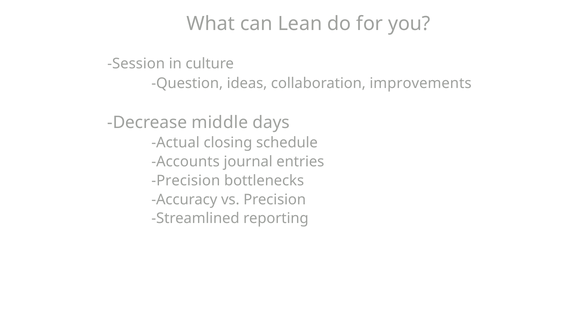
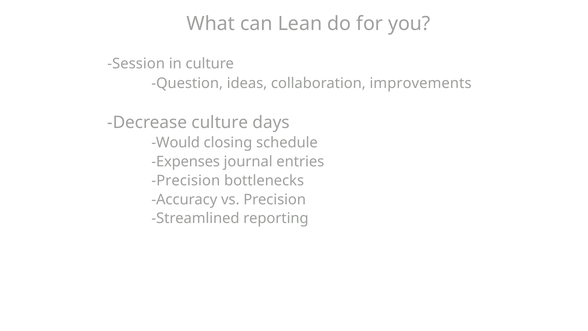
Decrease middle: middle -> culture (220, 122)
Actual: Actual -> Would (176, 143)
Accounts: Accounts -> Expenses (186, 161)
